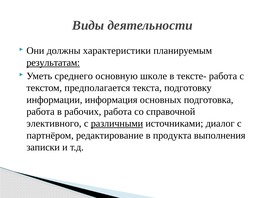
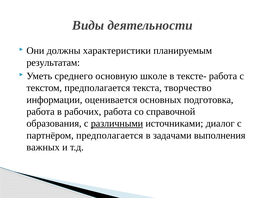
результатам underline: present -> none (53, 63)
подготовку: подготовку -> творчество (188, 88)
информация: информация -> оценивается (111, 100)
элективного: элективного -> образования (54, 124)
партнёром редактирование: редактирование -> предполагается (110, 136)
продукта: продукта -> задачами (172, 136)
записки: записки -> важных (43, 148)
